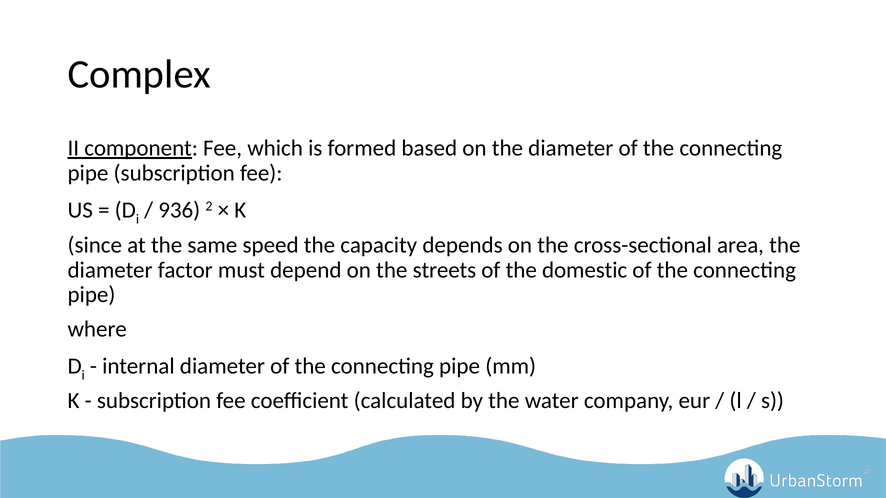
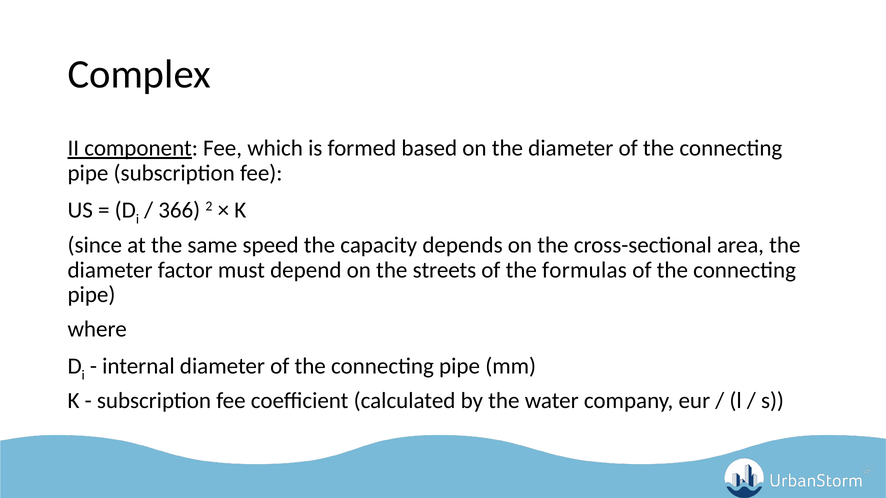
936: 936 -> 366 (179, 210)
domestic: domestic -> formulas (584, 270)
